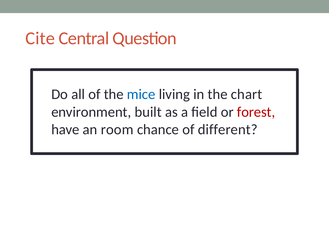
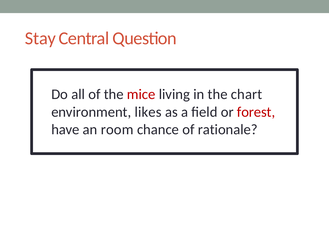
Cite: Cite -> Stay (40, 38)
mice colour: blue -> red (141, 94)
built: built -> likes (148, 112)
different: different -> rationale (228, 129)
